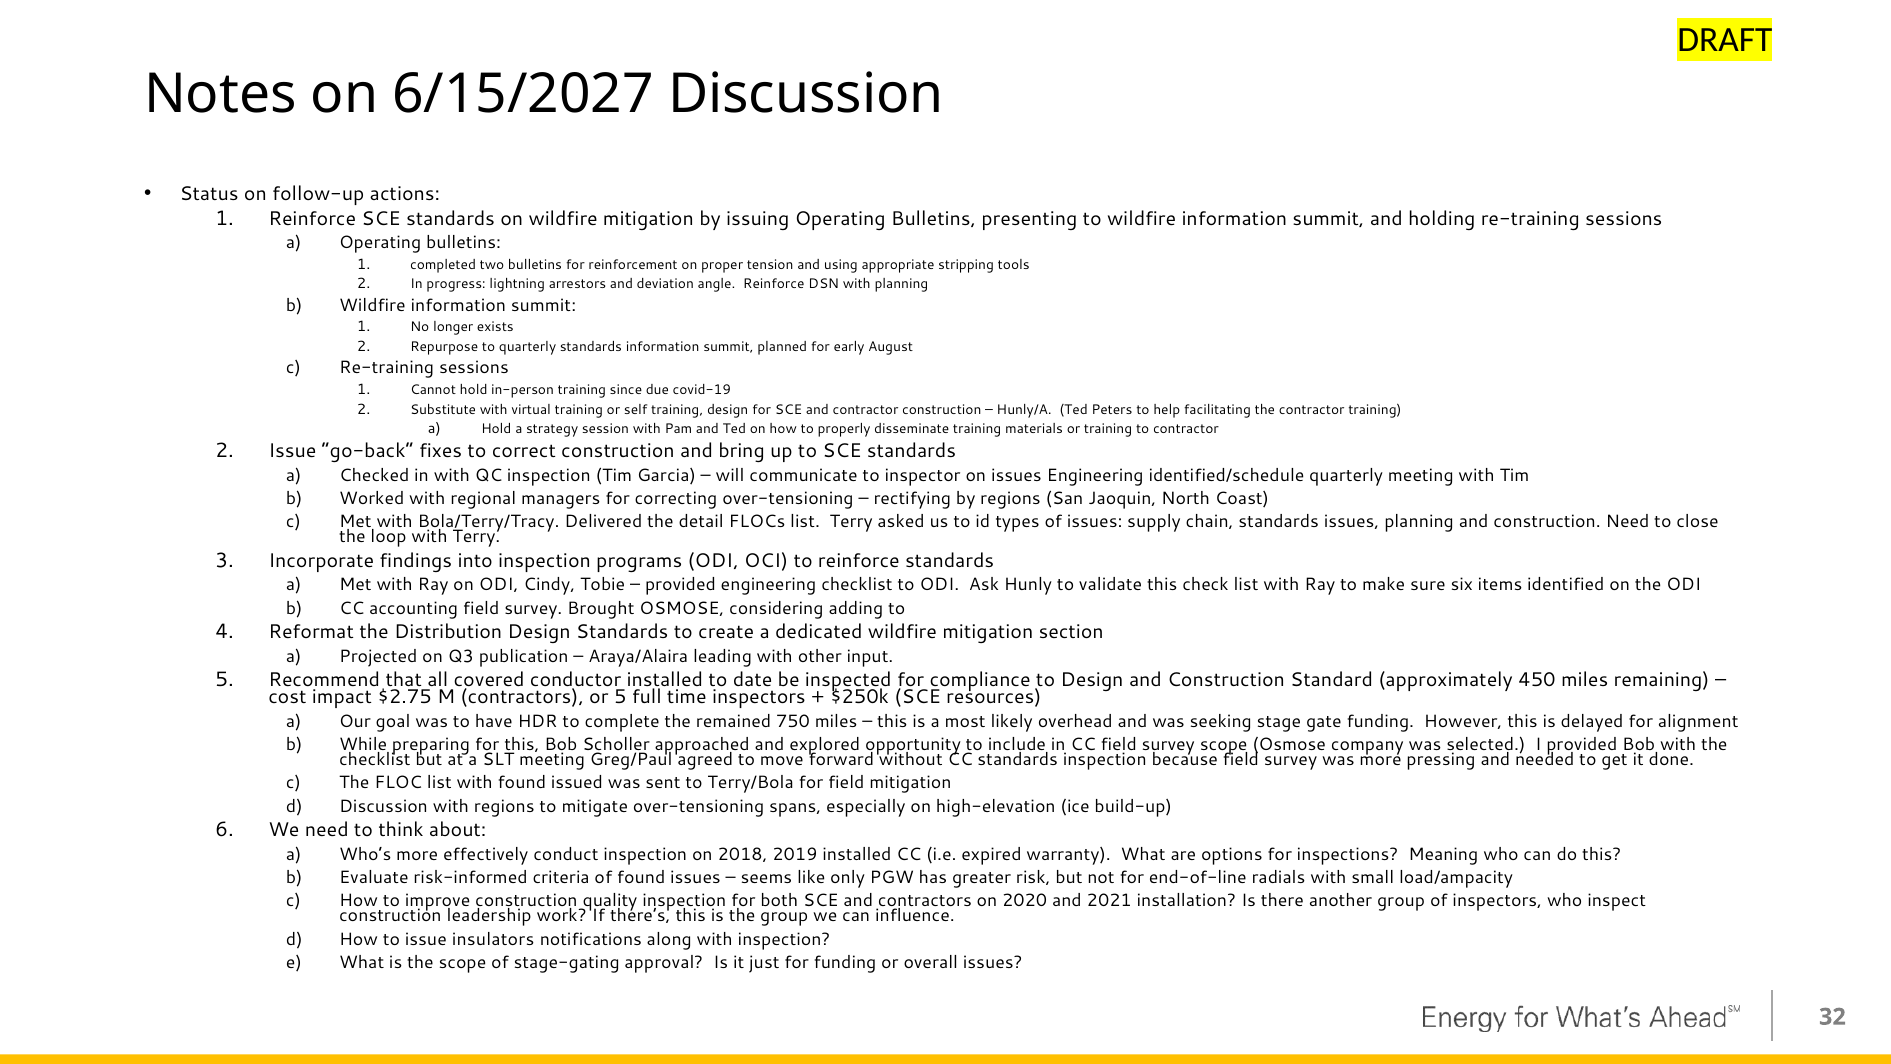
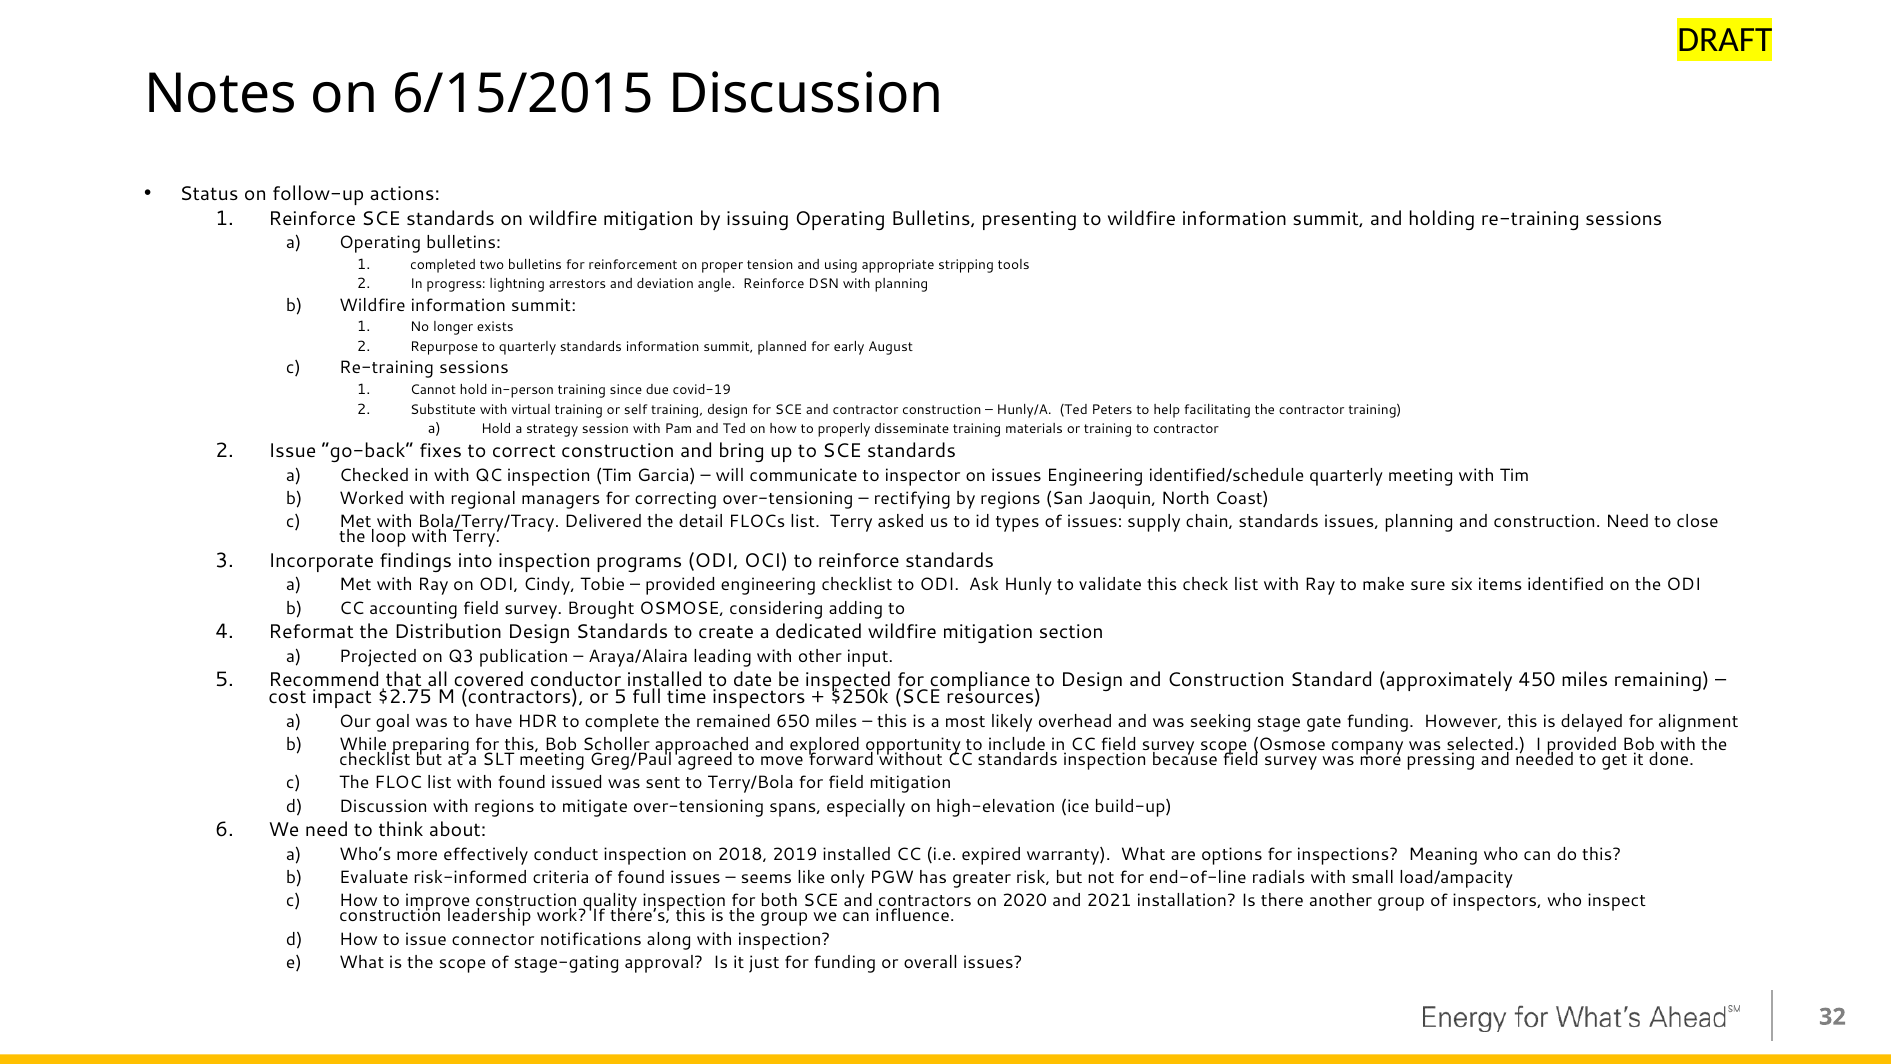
6/15/2027: 6/15/2027 -> 6/15/2015 (523, 94)
750: 750 -> 650 (793, 721)
insulators: insulators -> connector (493, 939)
